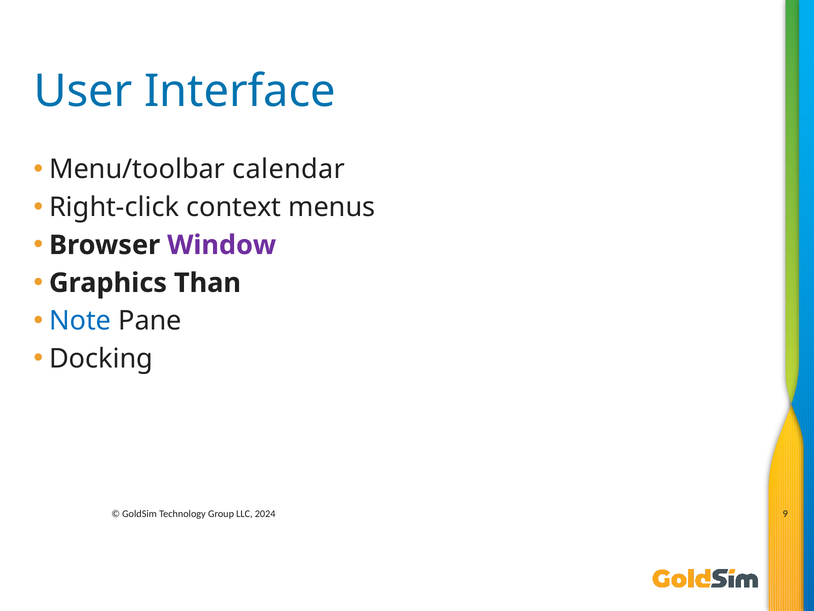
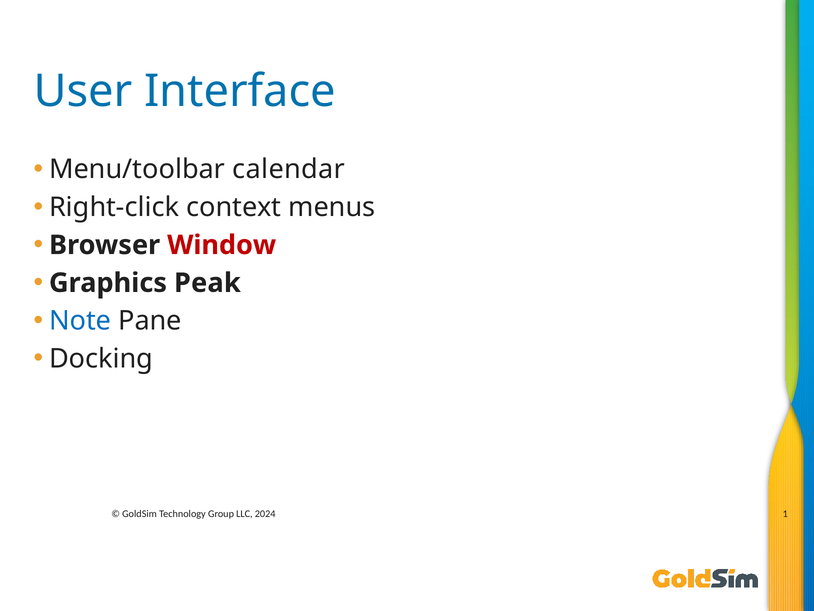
Window colour: purple -> red (222, 245)
Than: Than -> Peak (207, 283)
9: 9 -> 1 (785, 514)
